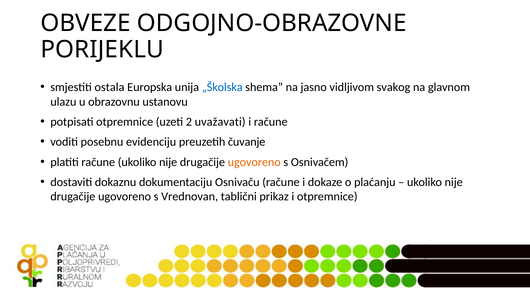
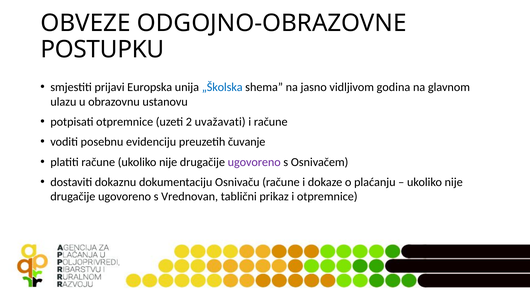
PORIJEKLU: PORIJEKLU -> POSTUPKU (102, 49)
ostala: ostala -> prijavi (110, 87)
svakog: svakog -> godina (393, 87)
ugovoreno colour: orange -> purple (254, 162)
